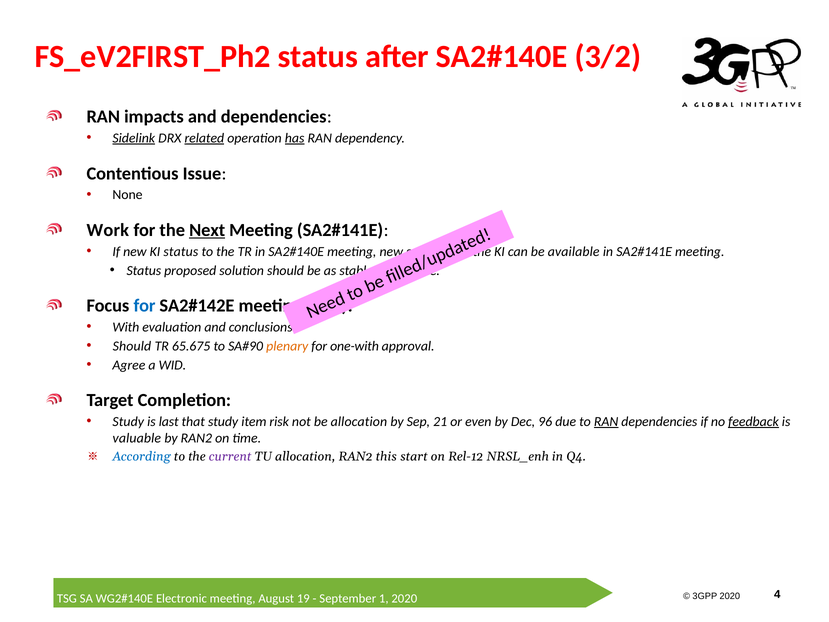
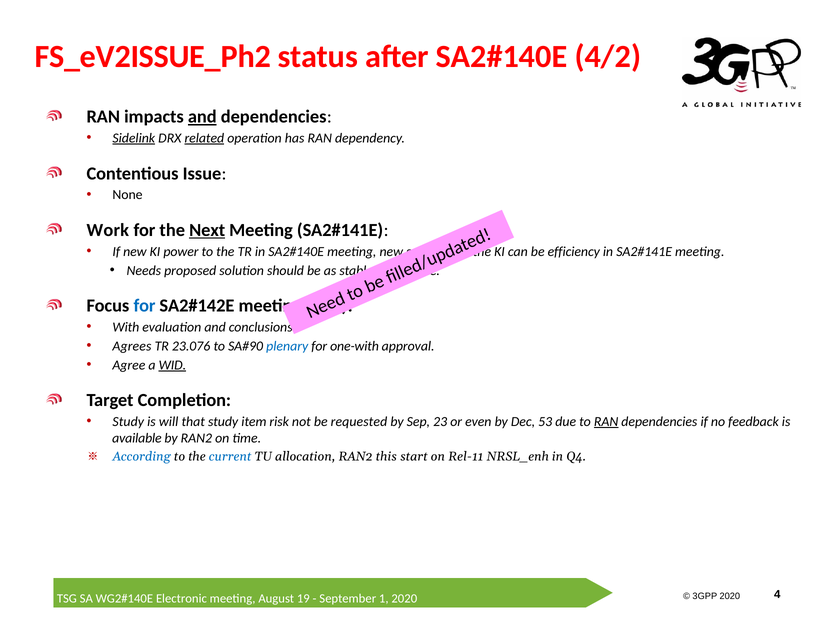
FS_eV2FIRST_Ph2: FS_eV2FIRST_Ph2 -> FS_eV2ISSUE_Ph2 (153, 57)
3/2: 3/2 -> 4/2 (608, 57)
and underline: none -> present (202, 117)
has underline: present -> none (295, 138)
KI status: status -> power (181, 251)
available: available -> efficiency (574, 251)
Status: Status -> Needs (144, 270)
Should: Should -> Agrees (132, 346)
65.675: 65.675 -> 23.076 (191, 346)
plenary colour: orange -> blue (287, 346)
WID underline: none -> present (172, 365)
last: last -> will (169, 421)
be allocation: allocation -> requested (359, 421)
21: 21 -> 23 (440, 421)
96: 96 -> 53 (545, 421)
feedback underline: present -> none (753, 421)
valuable: valuable -> available (137, 438)
current colour: purple -> blue (230, 456)
Rel-12: Rel-12 -> Rel-11 (466, 456)
